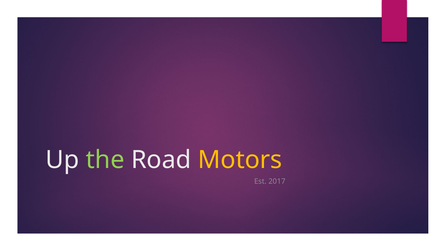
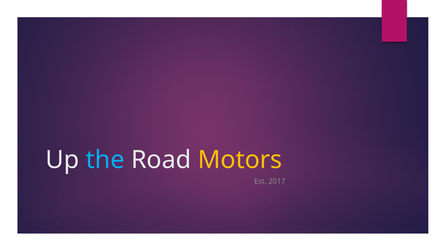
the colour: light green -> light blue (105, 160)
